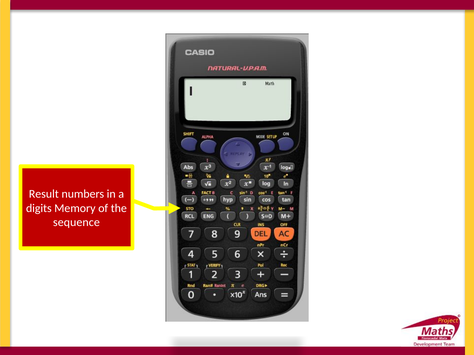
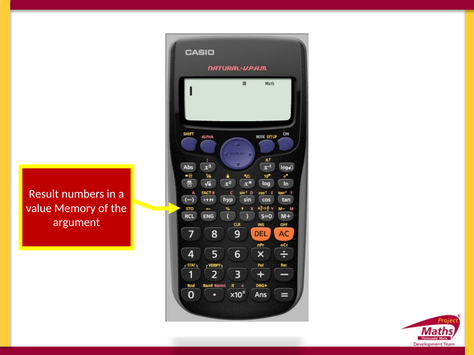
digits: digits -> value (39, 208)
sequence: sequence -> argument (76, 223)
